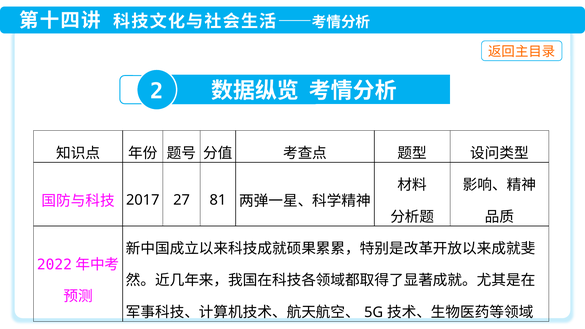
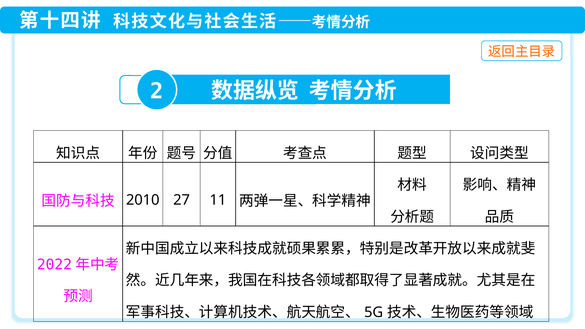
2017: 2017 -> 2010 (143, 200)
81: 81 -> 11 (218, 200)
